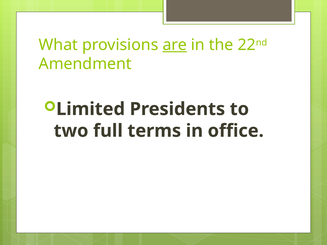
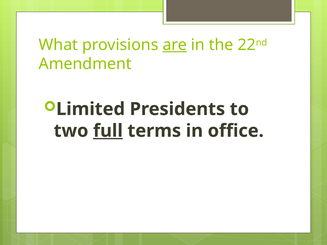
full underline: none -> present (108, 131)
